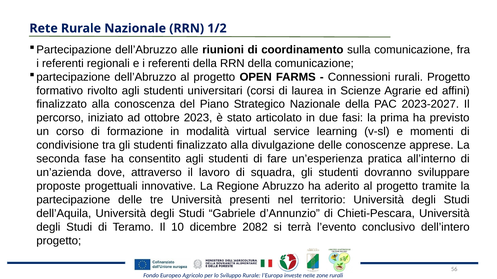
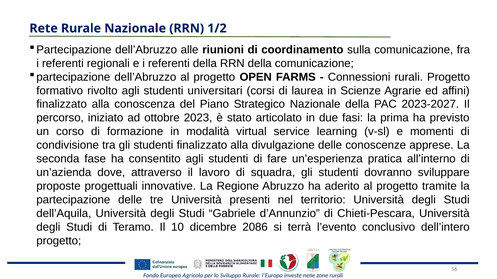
2082: 2082 -> 2086 (255, 227)
